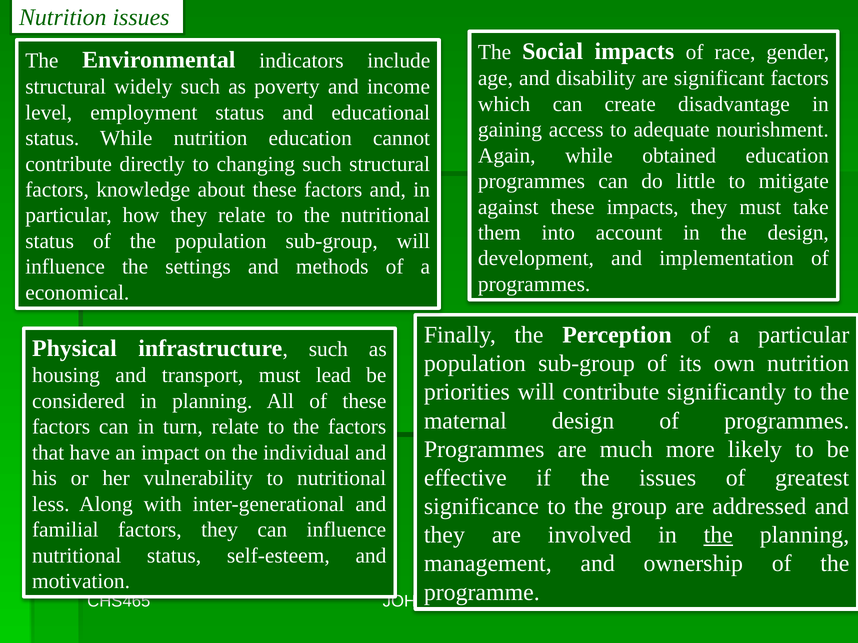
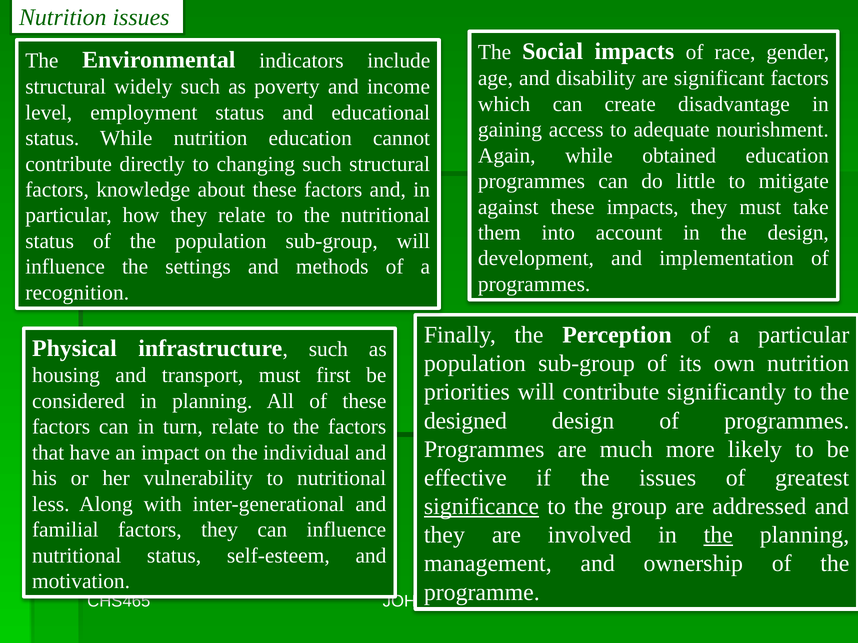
economical: economical -> recognition (77, 293)
lead: lead -> first (333, 376)
maternal: maternal -> designed (465, 421)
significance underline: none -> present (481, 507)
